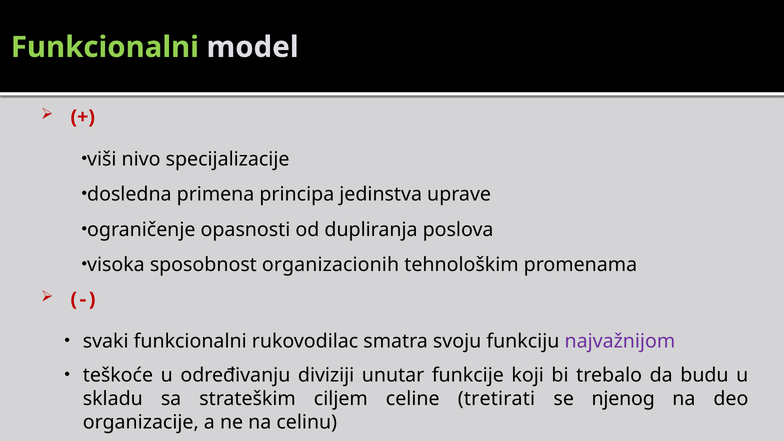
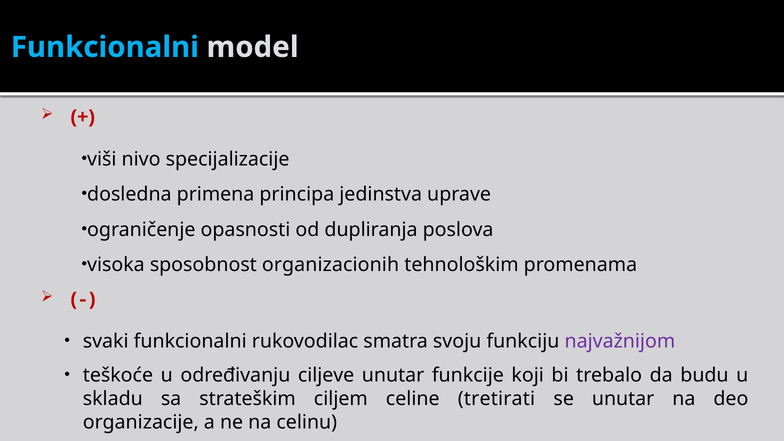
Funkcionalni colour: light green -> light blue (105, 47)
diviziji: diviziji -> ciljeve (326, 375)
se njenog: njenog -> unutar (623, 399)
